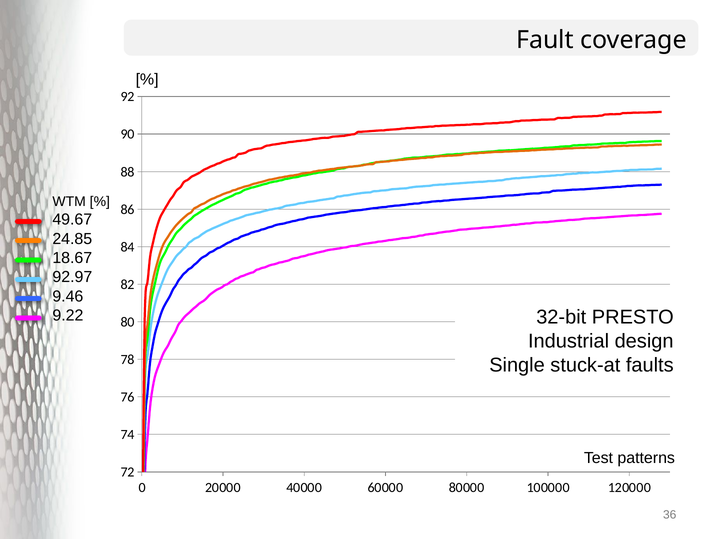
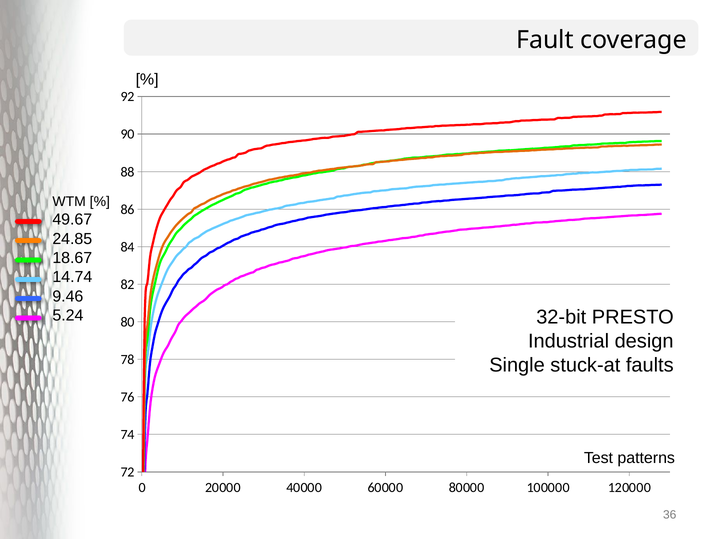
92.97: 92.97 -> 14.74 (72, 277)
9.22: 9.22 -> 5.24 (68, 316)
